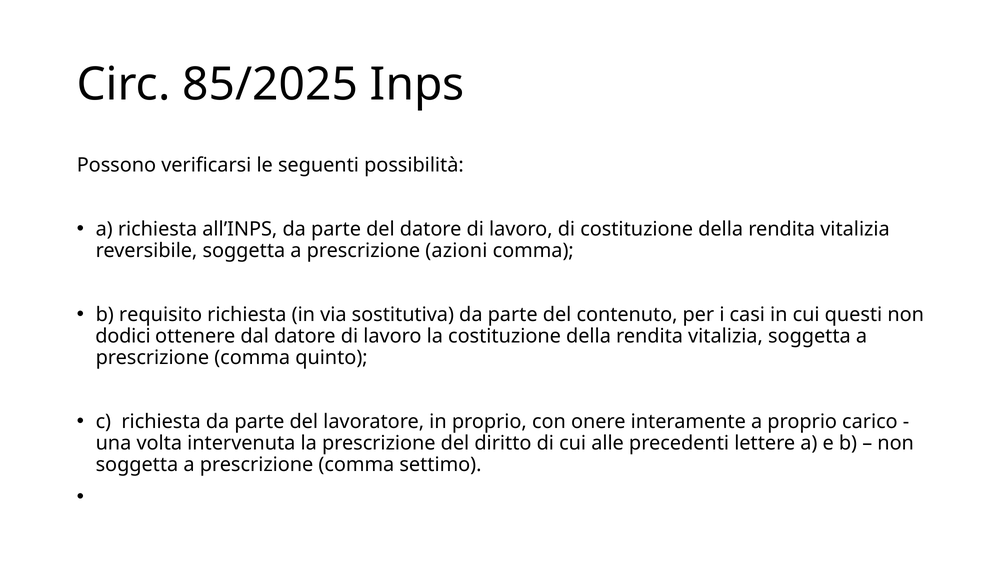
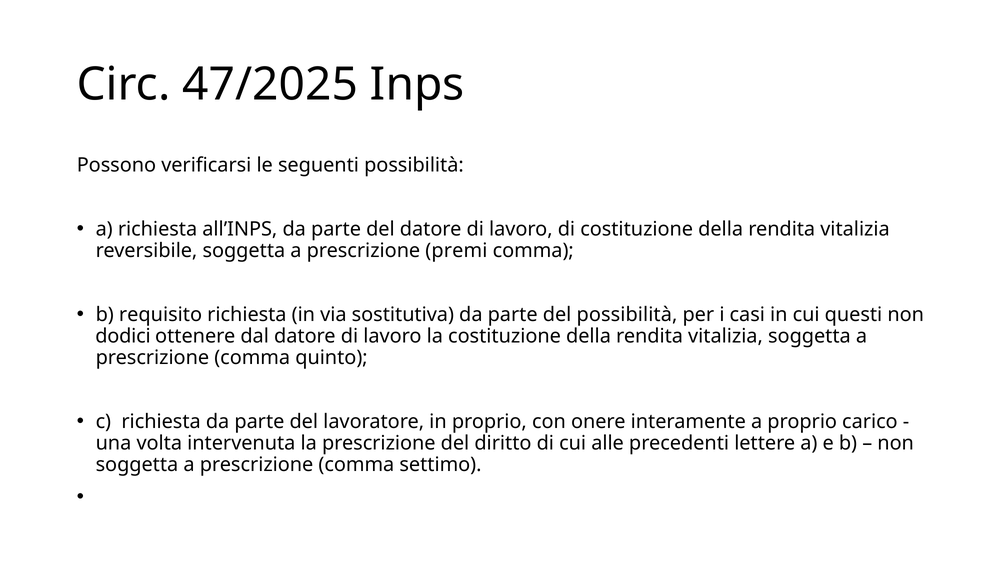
85/2025: 85/2025 -> 47/2025 (270, 85)
azioni: azioni -> premi (456, 251)
del contenuto: contenuto -> possibilità (627, 315)
